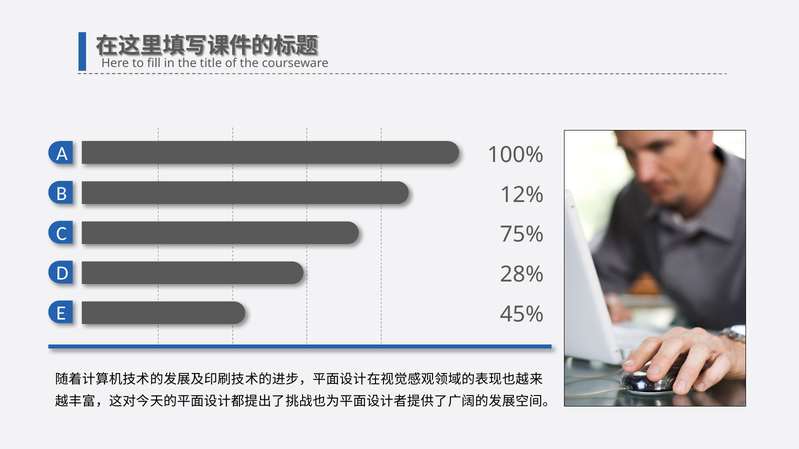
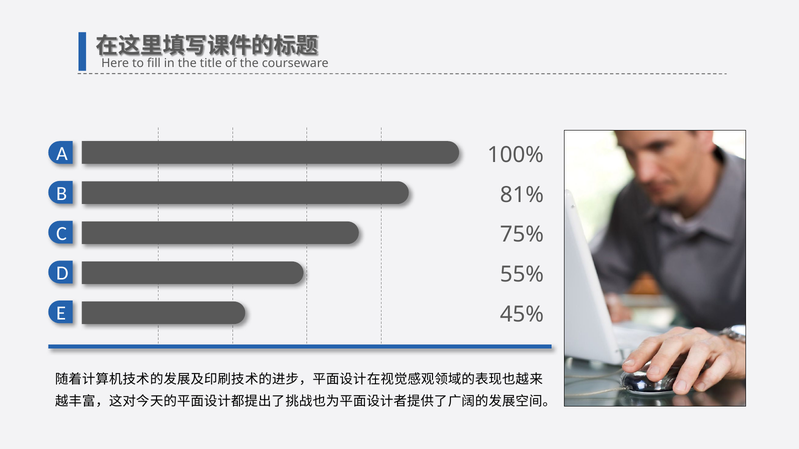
12%: 12% -> 81% (522, 195)
28%: 28% -> 55% (522, 275)
